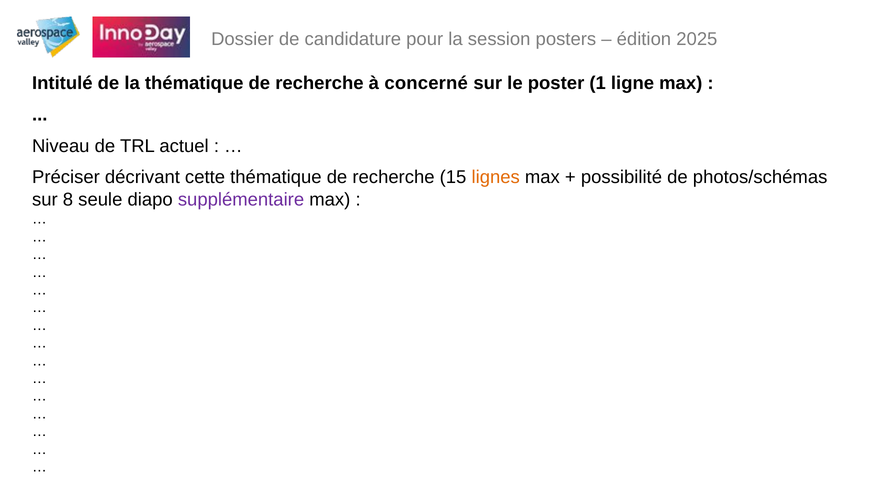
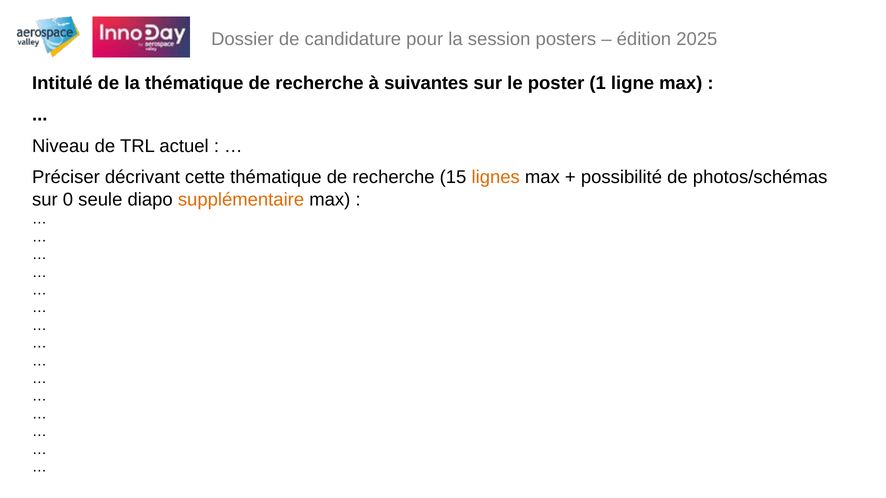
concerné: concerné -> suivantes (426, 83)
8: 8 -> 0 (68, 200)
supplémentaire colour: purple -> orange (241, 200)
